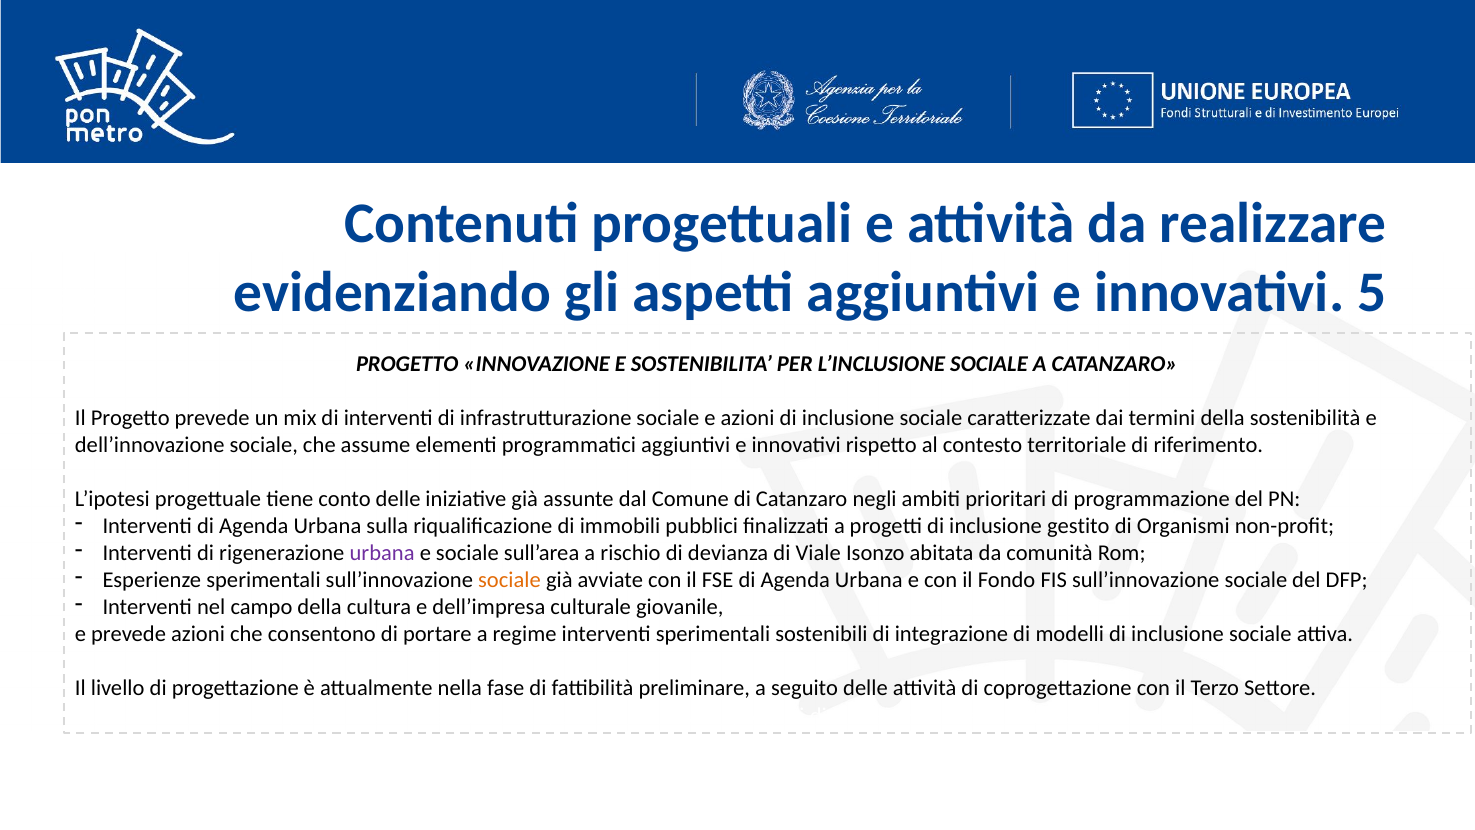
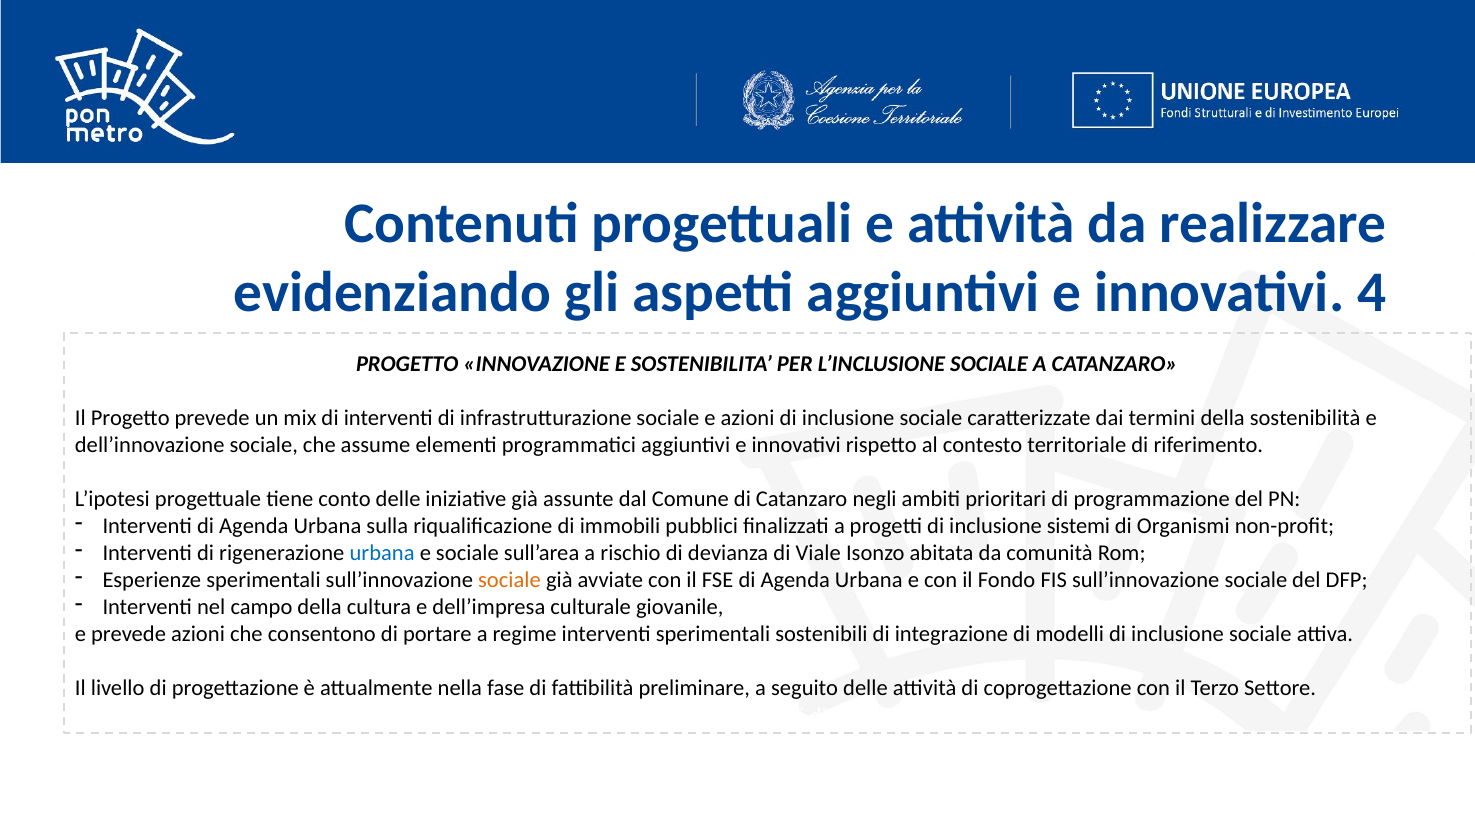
innovativi 5: 5 -> 4 (1372, 293)
gestito: gestito -> sistemi (1078, 526)
urbana colour: purple -> blue (382, 553)
